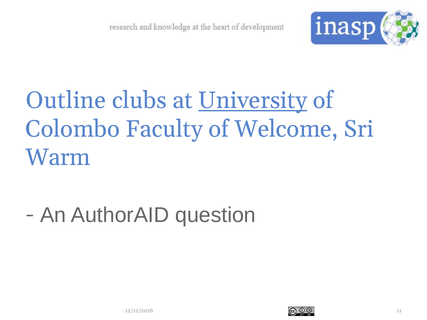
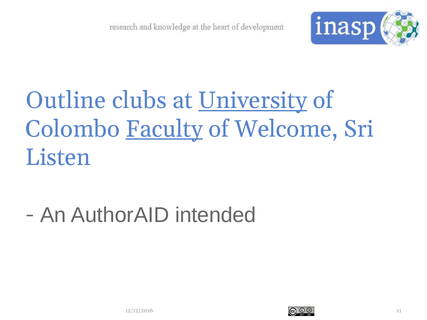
Faculty underline: none -> present (164, 129)
Warm: Warm -> Listen (58, 157)
question: question -> intended (216, 215)
